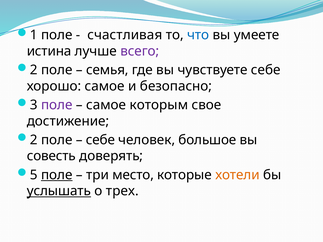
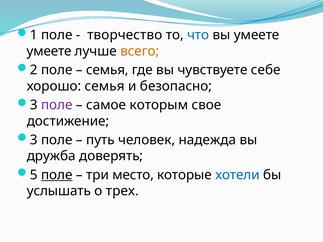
счастливая: счастливая -> творчество (125, 35)
истина: истина -> умеете (49, 51)
всего colour: purple -> orange (140, 51)
хорошо самое: самое -> семья (105, 86)
2: 2 -> 3 (34, 140)
себе: себе -> путь (100, 140)
большое: большое -> надежда (207, 140)
совесть: совесть -> дружба (51, 156)
хотели colour: orange -> blue (237, 175)
услышать underline: present -> none (59, 191)
